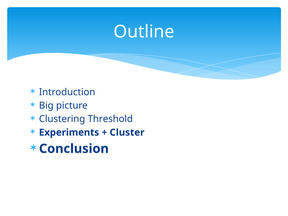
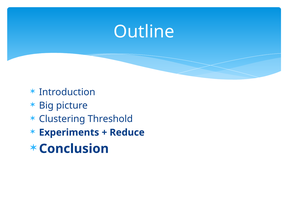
Cluster: Cluster -> Reduce (127, 132)
